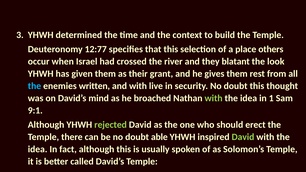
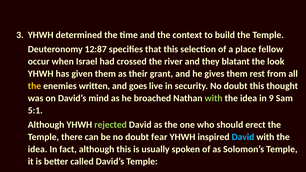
12:77: 12:77 -> 12:87 (96, 49)
others: others -> fellow (271, 49)
the colour: light blue -> yellow (34, 86)
and with: with -> goes (138, 86)
1: 1 -> 9 (271, 98)
9:1: 9:1 -> 5:1 (35, 111)
able: able -> fear (159, 137)
David colour: light green -> light blue (243, 137)
